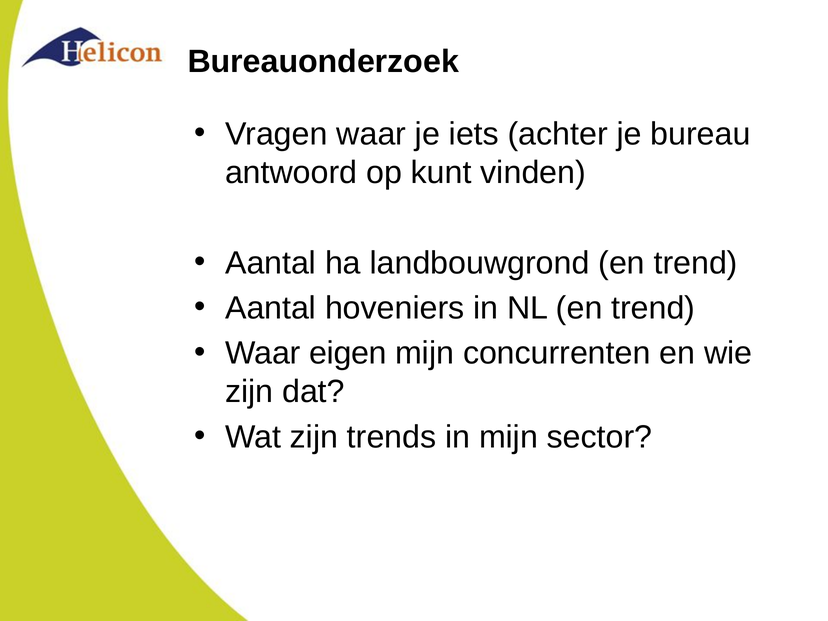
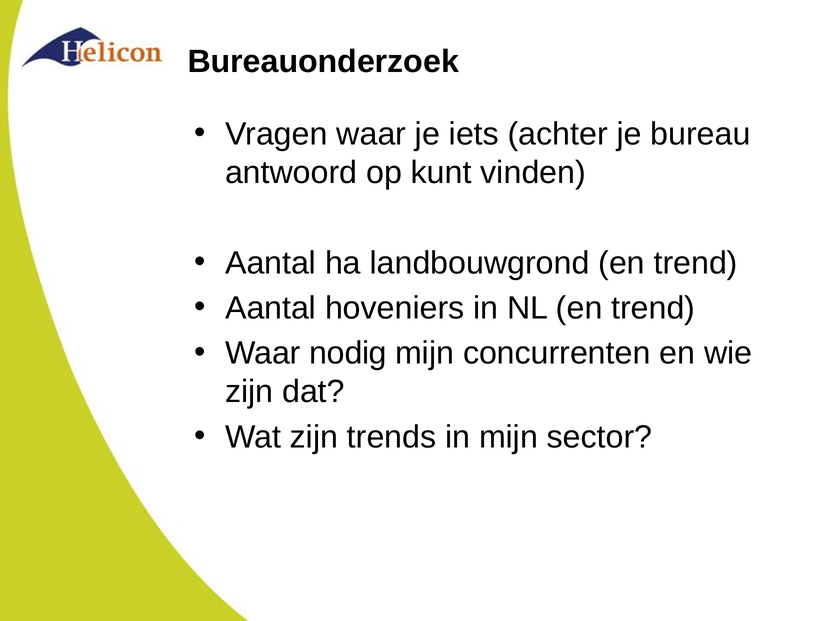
eigen: eigen -> nodig (348, 353)
